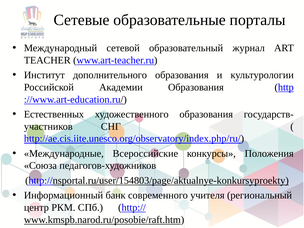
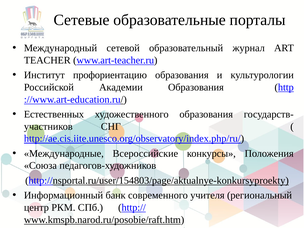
дополнительного: дополнительного -> профориентацию (110, 75)
